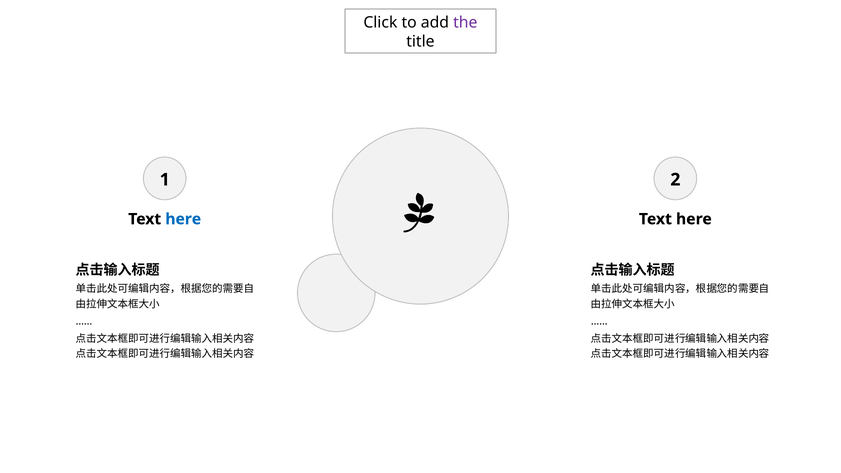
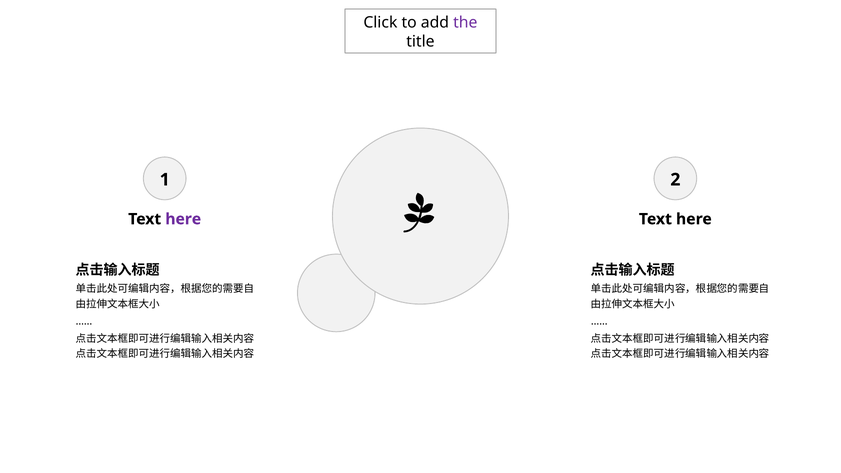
here colour: blue -> purple (183, 219)
